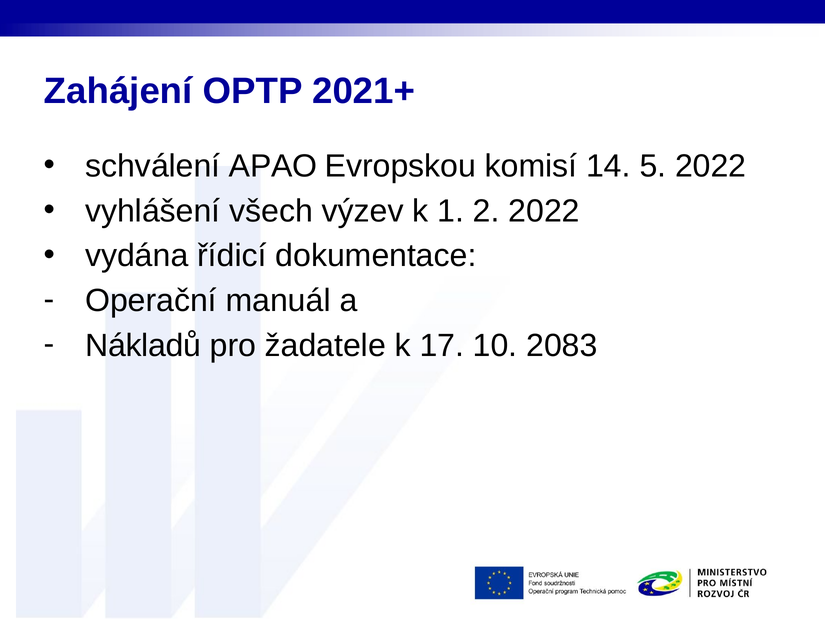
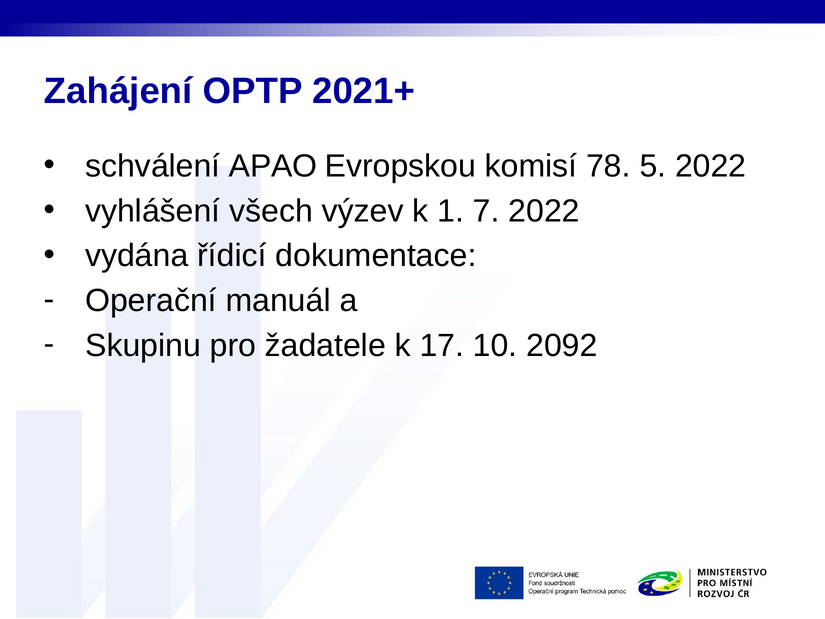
14: 14 -> 78 (608, 166)
2: 2 -> 7 (486, 211)
Nákladů: Nákladů -> Skupinu (143, 345)
2083: 2083 -> 2092 (562, 345)
